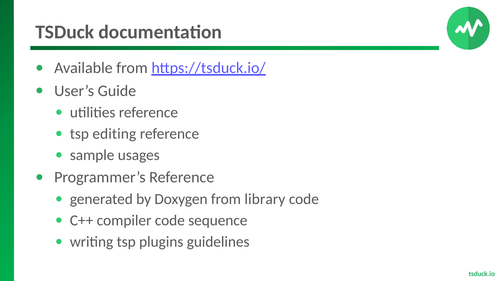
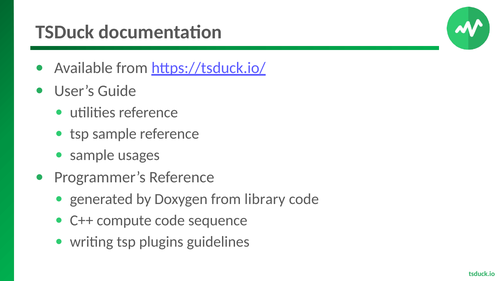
tsp editing: editing -> sample (114, 134)
compiler: compiler -> compute (124, 221)
